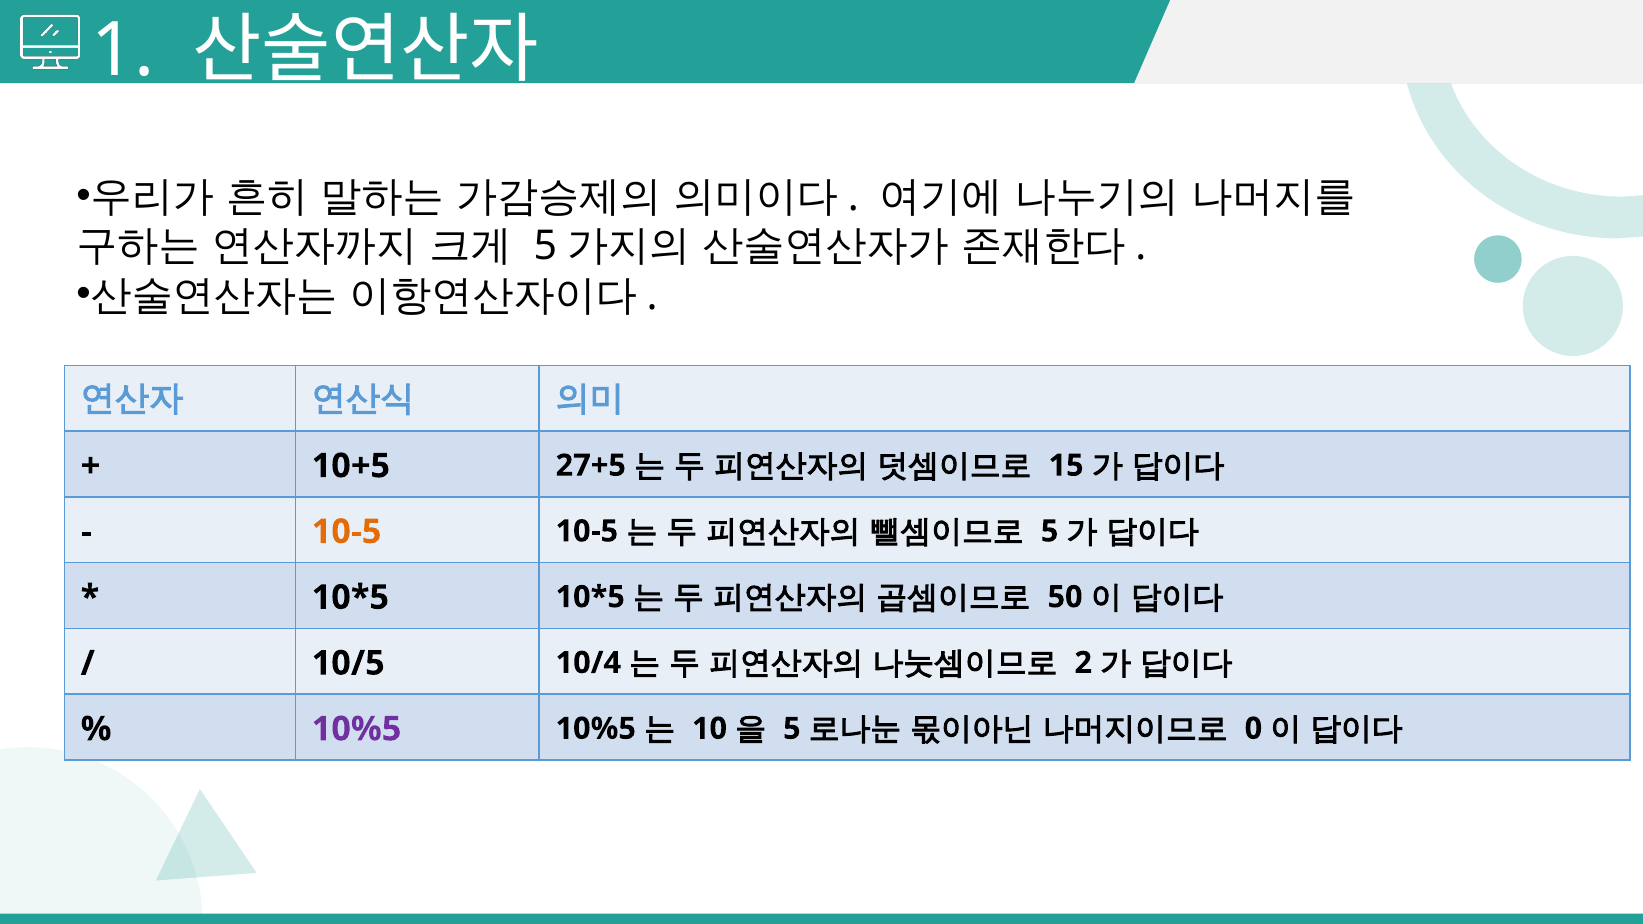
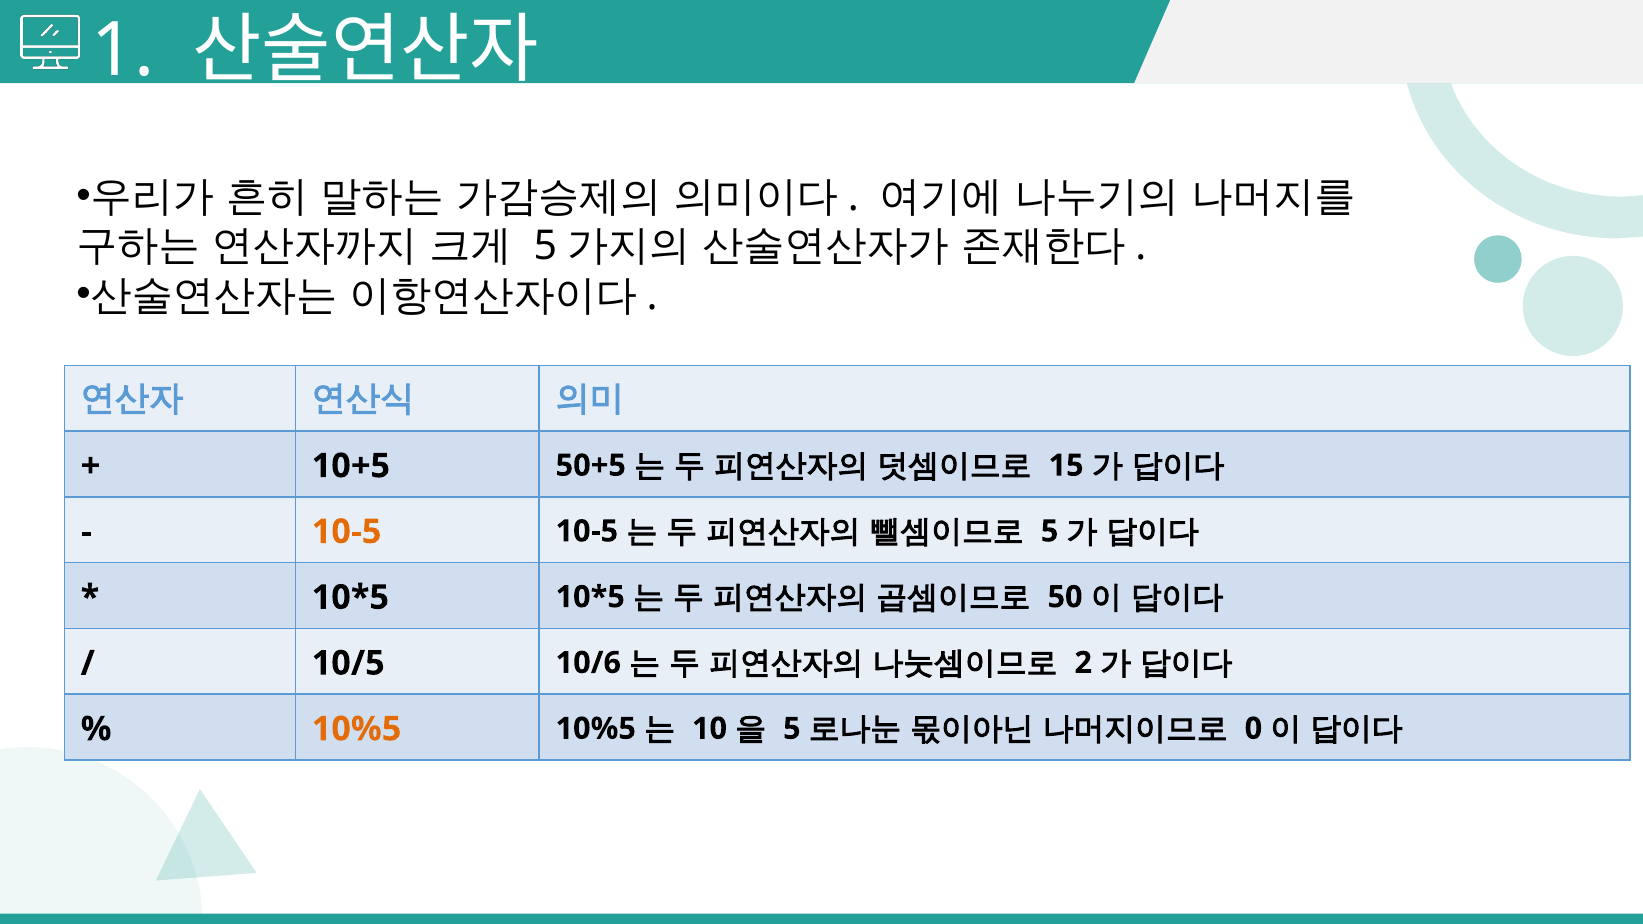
27+5: 27+5 -> 50+5 (591, 466)
10/4: 10/4 -> 10/6 (588, 663)
10%5 colour: purple -> orange (357, 729)
